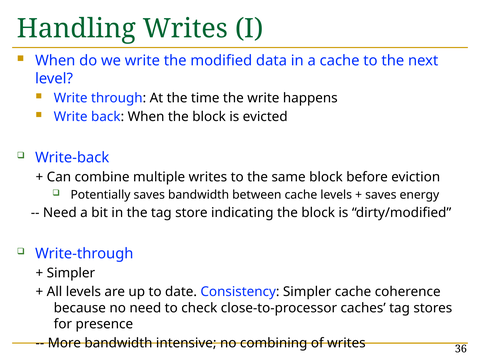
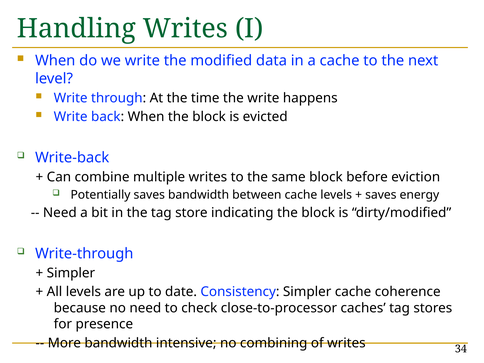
36: 36 -> 34 (461, 349)
